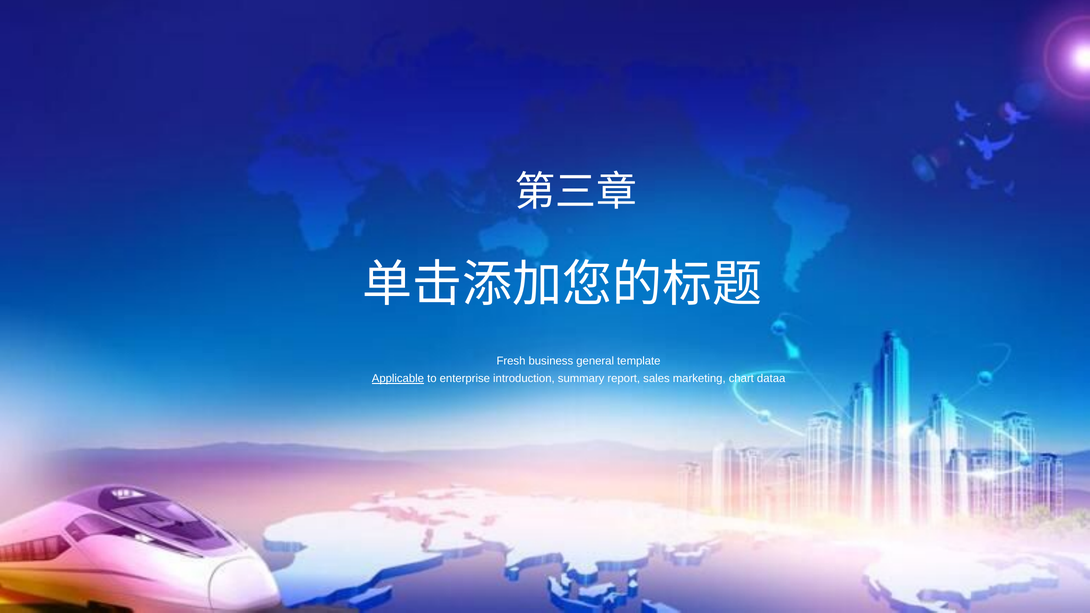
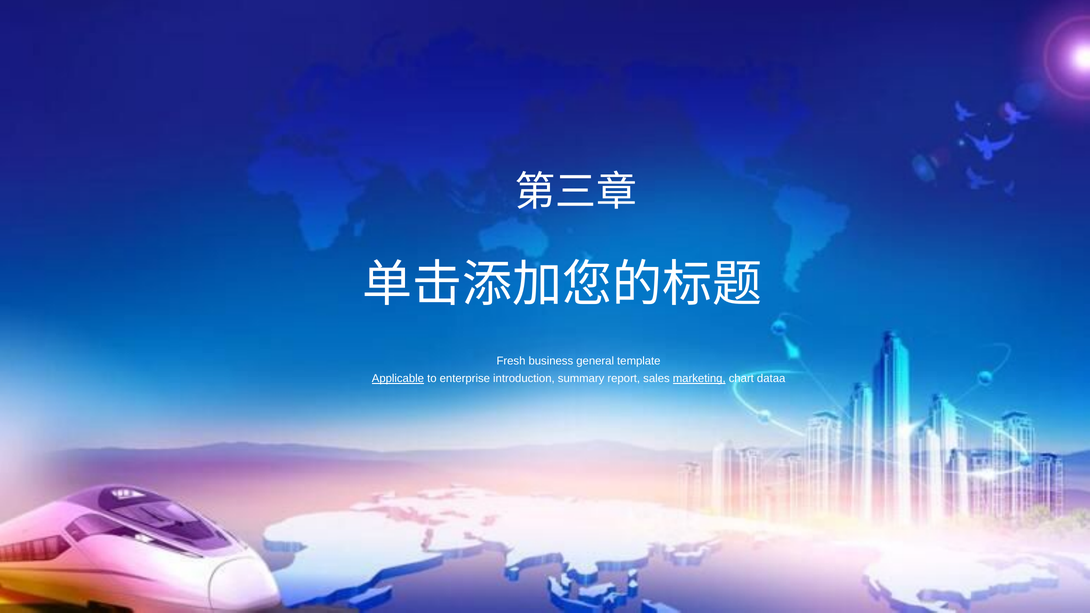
marketing underline: none -> present (699, 379)
